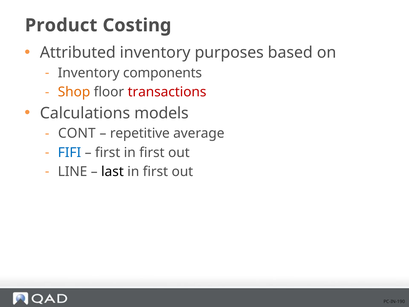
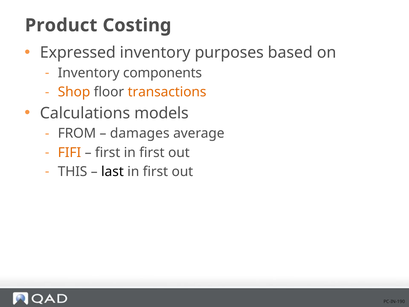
Attributed: Attributed -> Expressed (78, 53)
transactions colour: red -> orange (167, 92)
CONT: CONT -> FROM (77, 133)
repetitive: repetitive -> damages (140, 133)
FIFI colour: blue -> orange (69, 152)
LINE: LINE -> THIS (73, 171)
